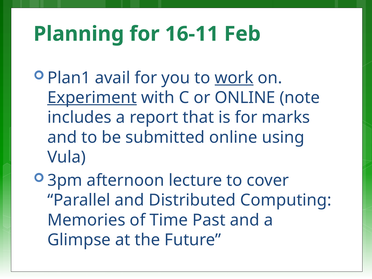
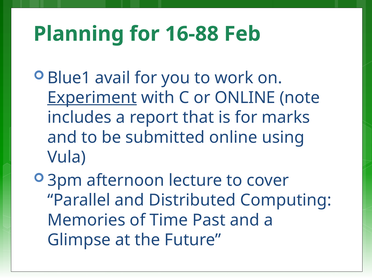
16-11: 16-11 -> 16-88 (192, 34)
Plan1: Plan1 -> Blue1 (69, 78)
work underline: present -> none (234, 78)
